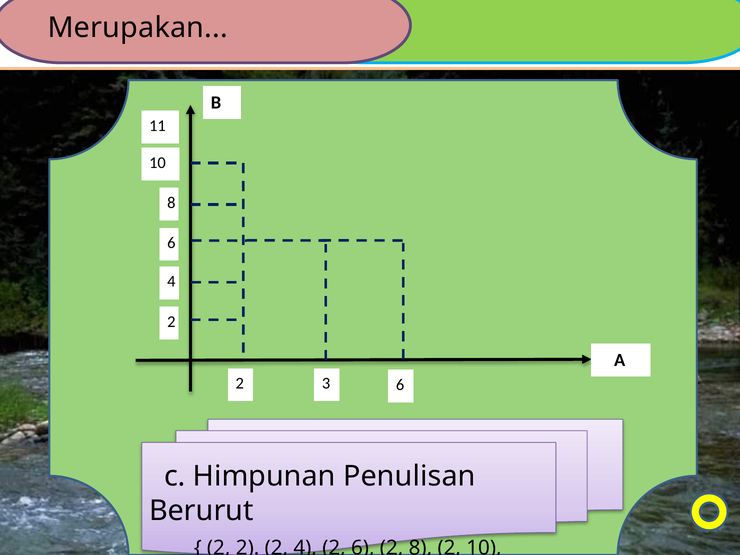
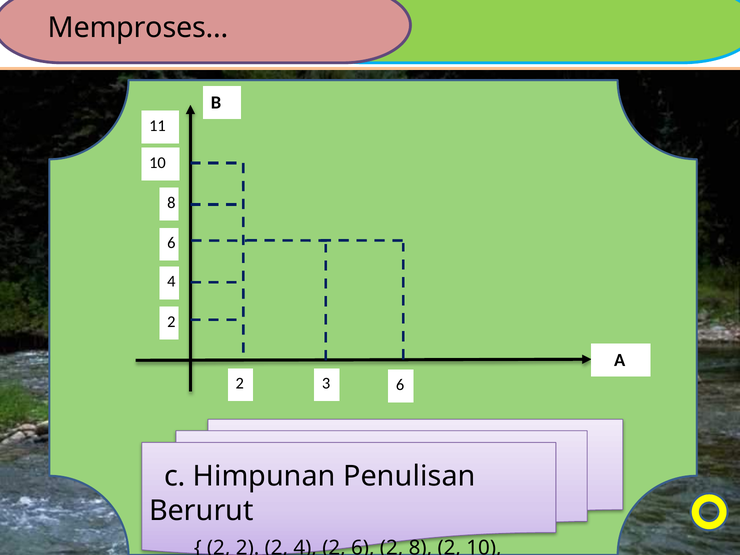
Merupakan: Merupakan -> Memproses (138, 28)
